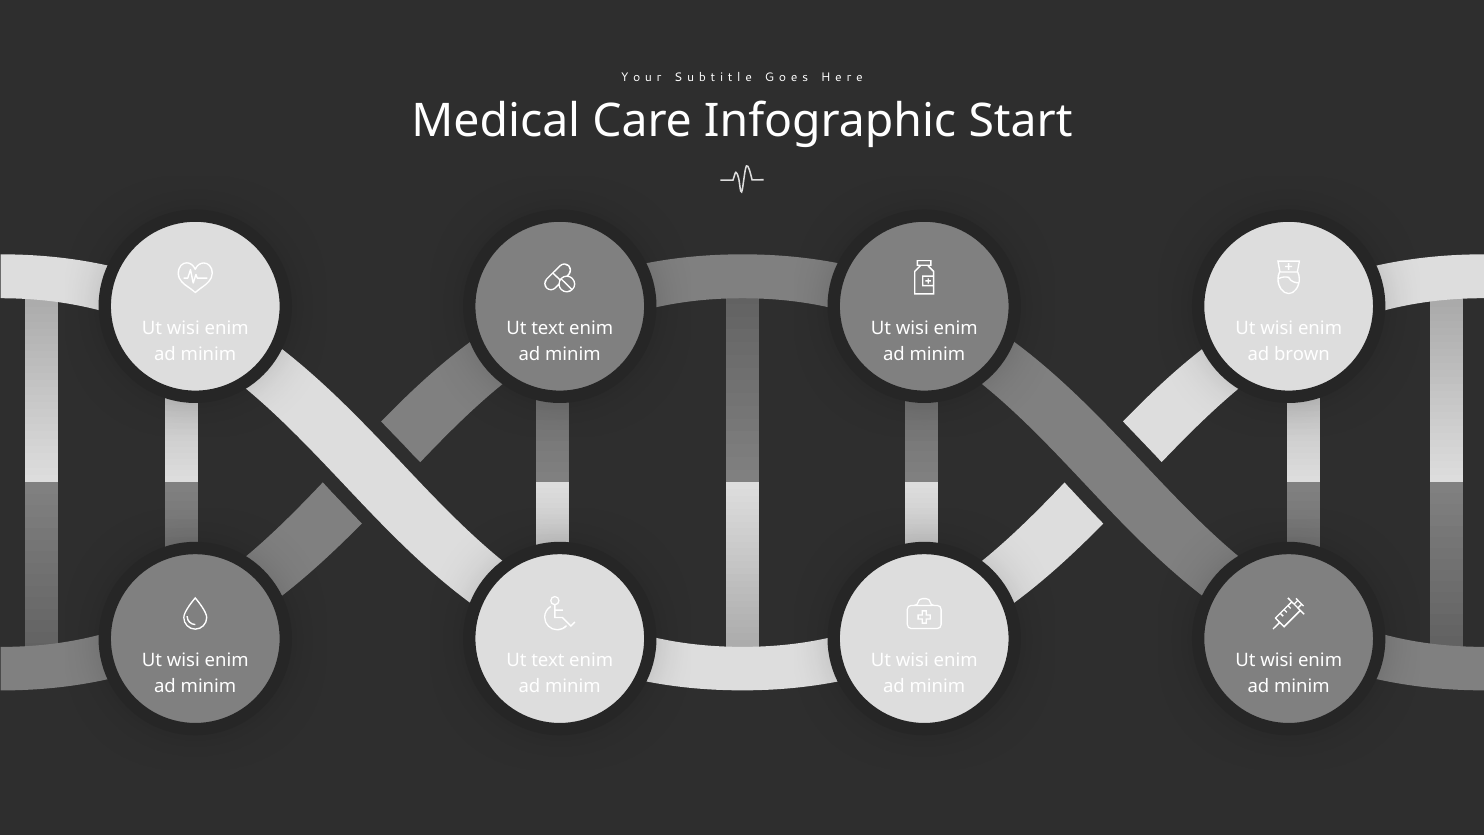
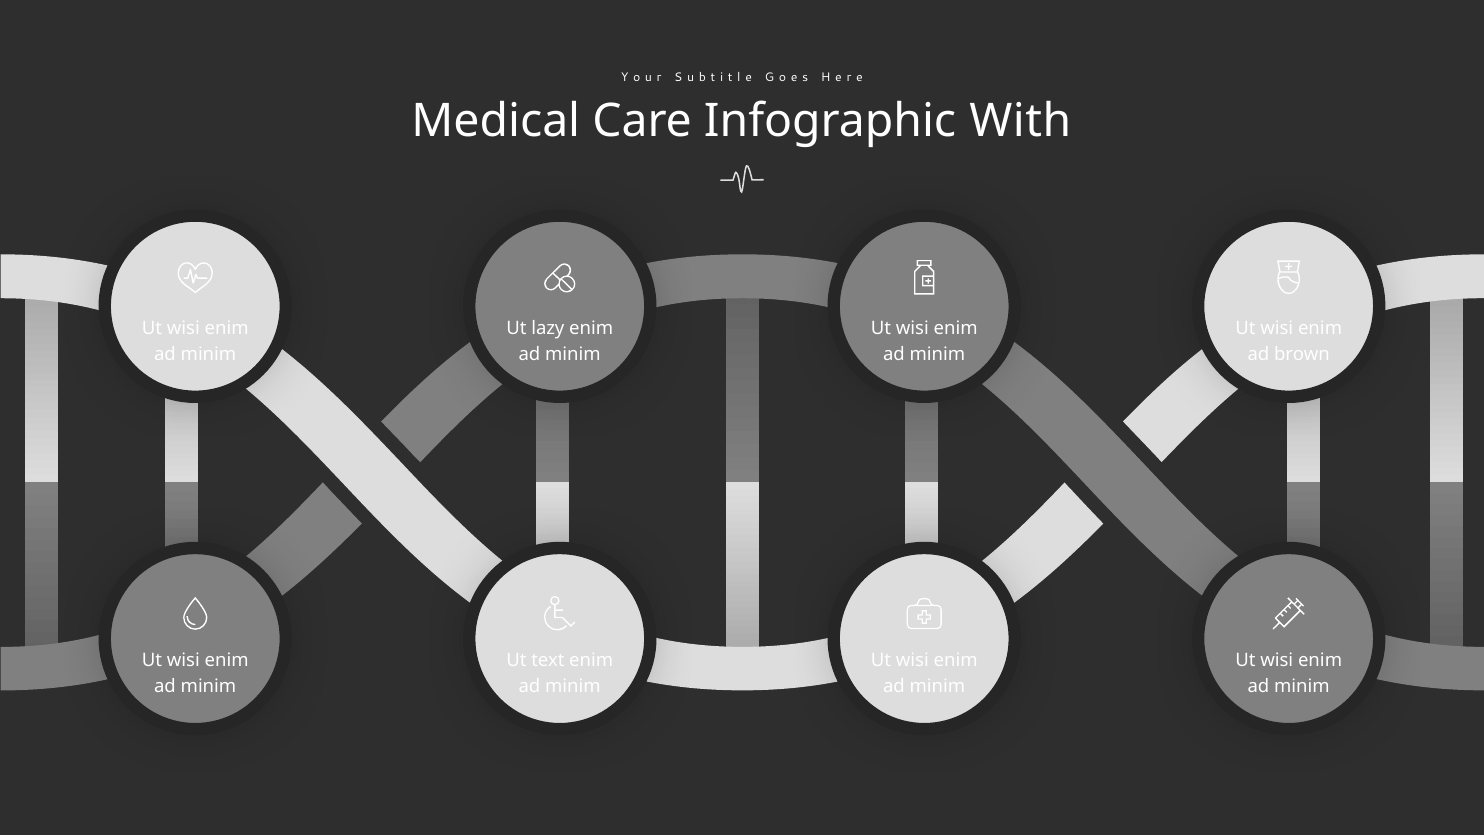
Start: Start -> With (1020, 121)
text: text -> lazy (548, 328)
